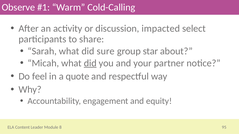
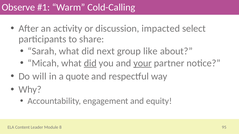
sure: sure -> next (106, 51)
star: star -> like (150, 51)
your underline: none -> present (143, 63)
feel: feel -> will (39, 77)
